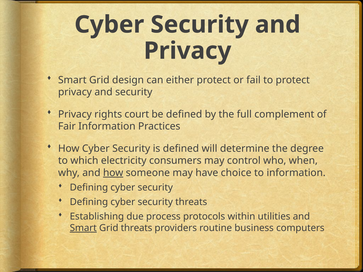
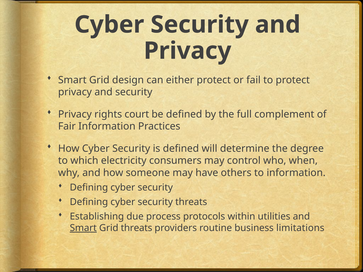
how underline: present -> none (113, 173)
choice: choice -> others (236, 173)
computers: computers -> limitations (300, 228)
